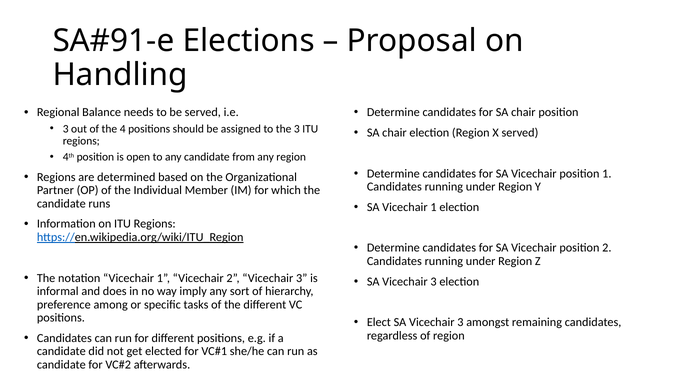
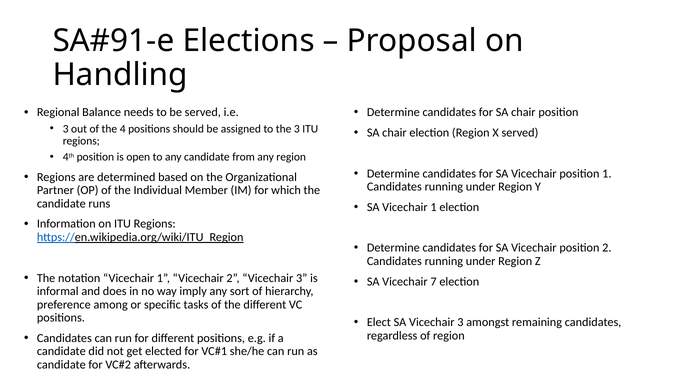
3: 3 -> 7 (434, 281)
